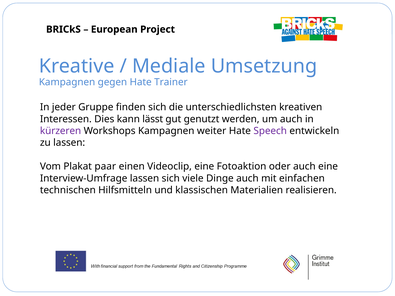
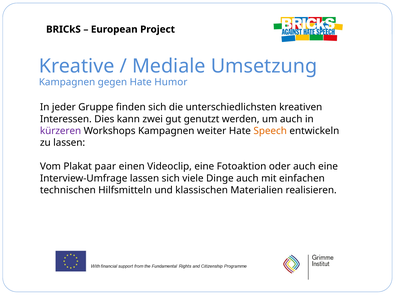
Trainer: Trainer -> Humor (171, 82)
lässt: lässt -> zwei (153, 119)
Speech colour: purple -> orange (270, 131)
